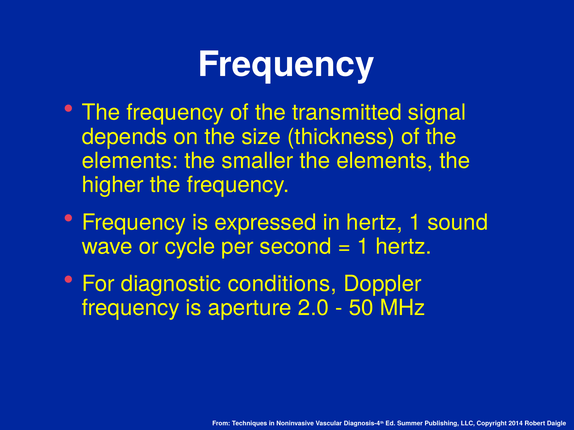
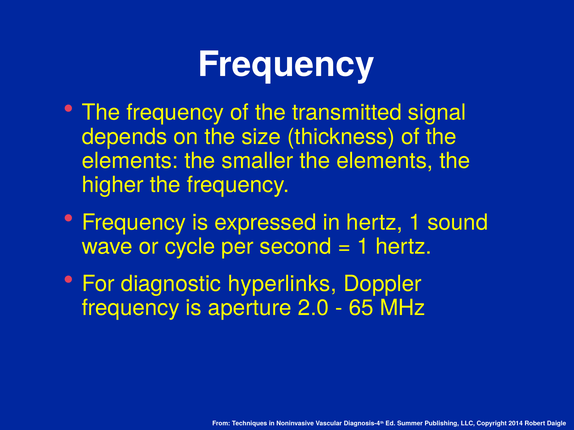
conditions: conditions -> hyperlinks (282, 284)
50: 50 -> 65 (361, 308)
